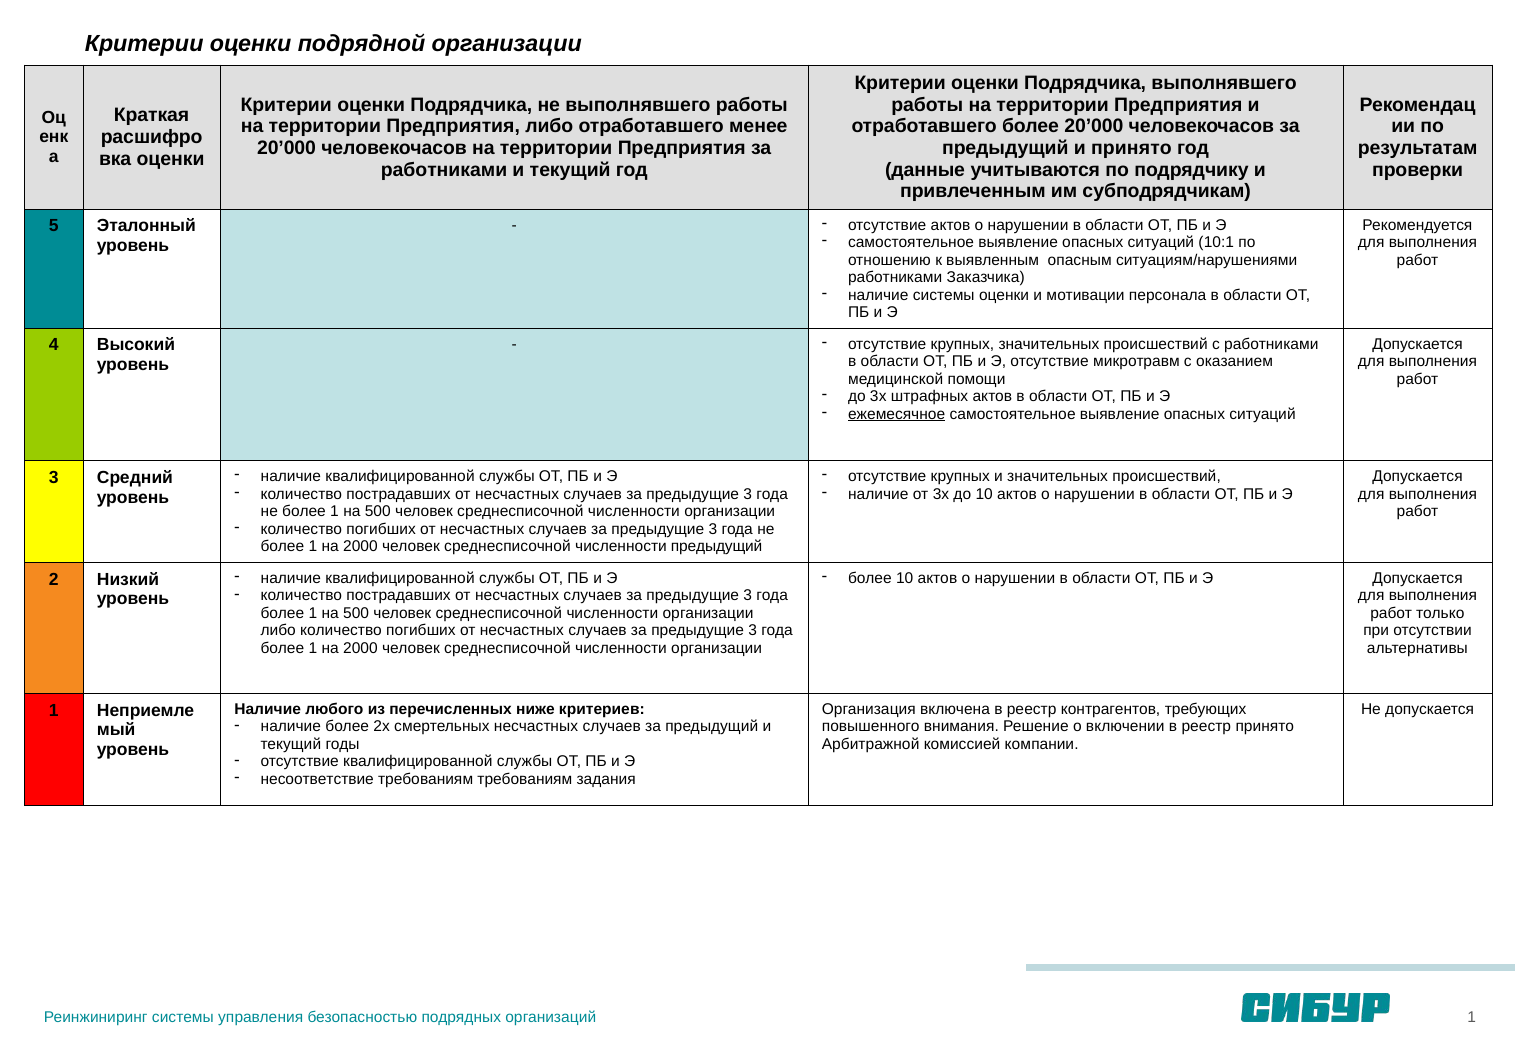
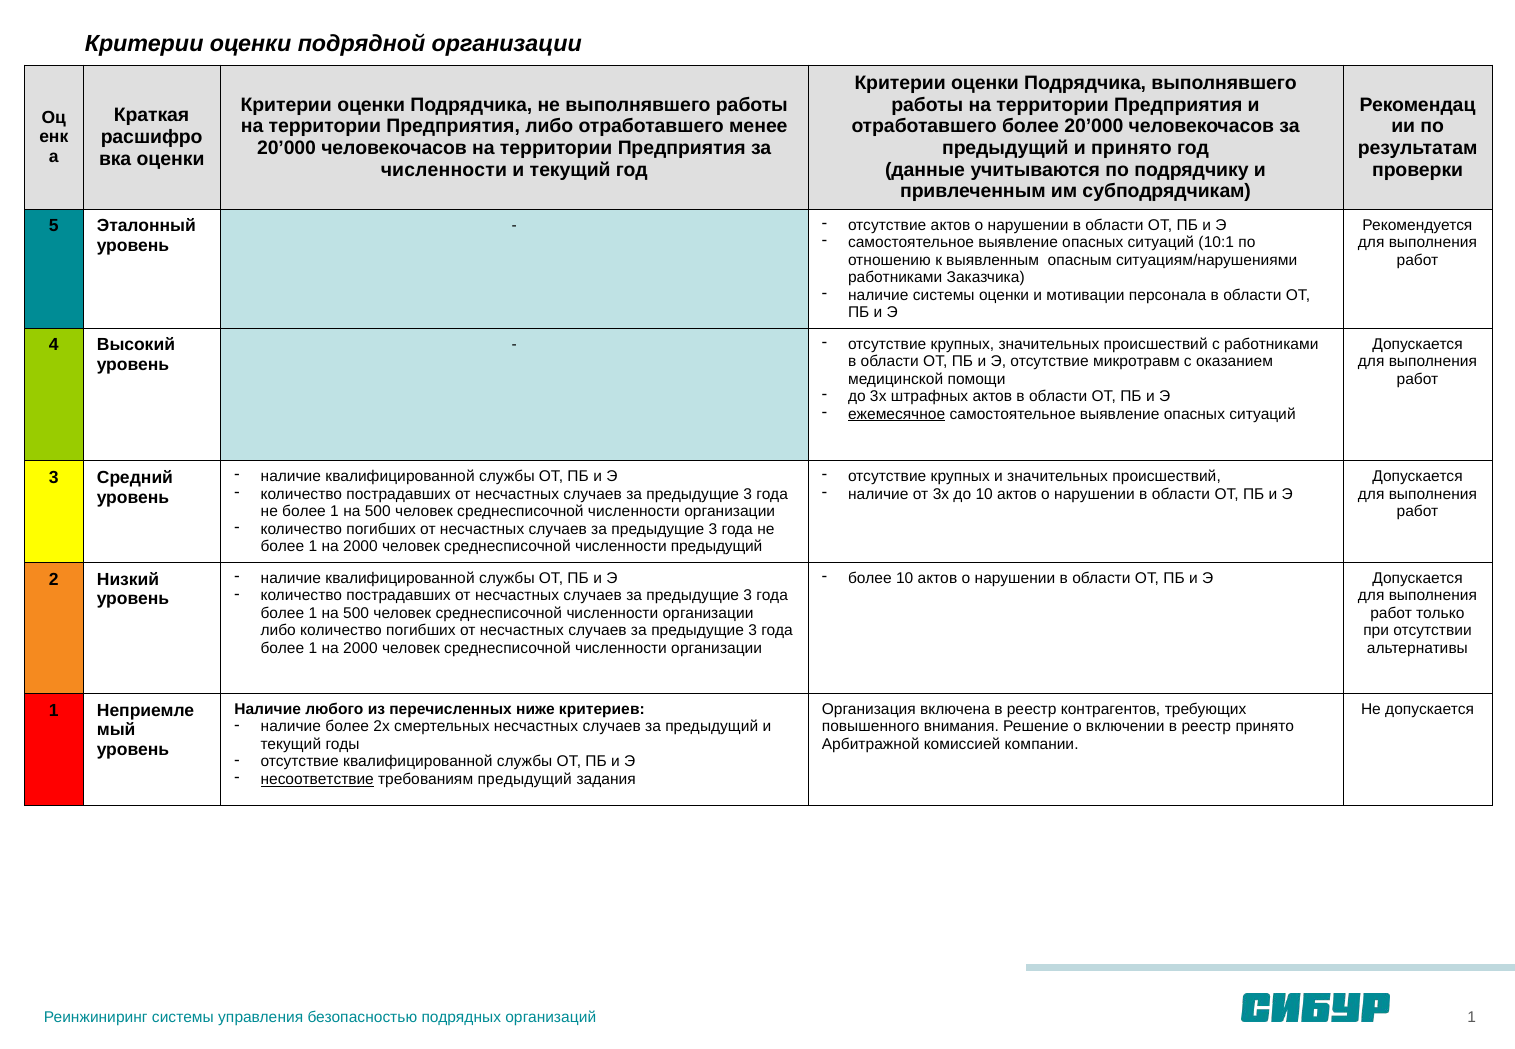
работниками: работниками -> численности (444, 170)
несоответствие underline: none -> present (317, 779)
требованиям требованиям: требованиям -> предыдущий (525, 779)
